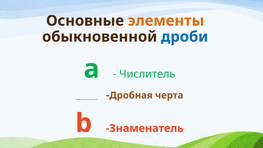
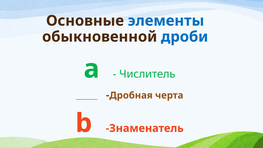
элементы colour: orange -> blue (166, 21)
